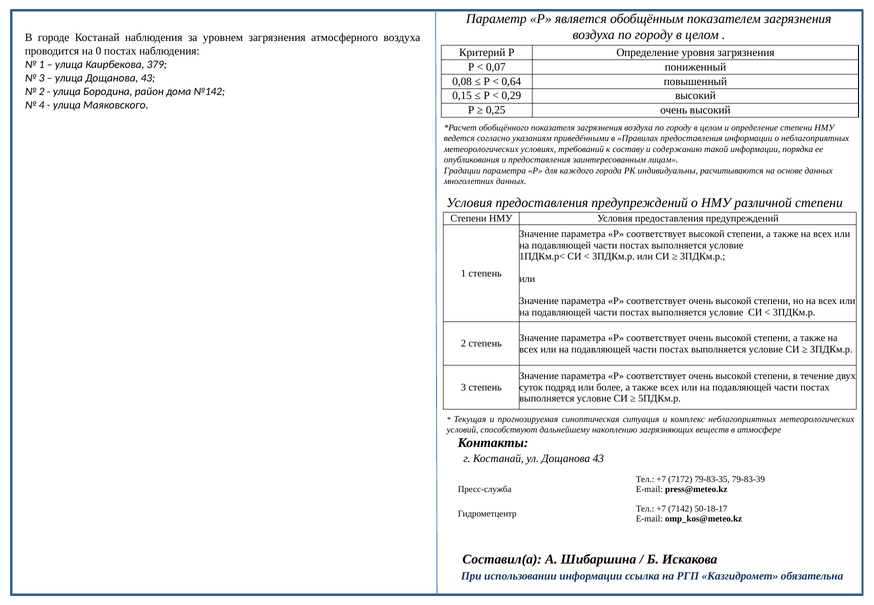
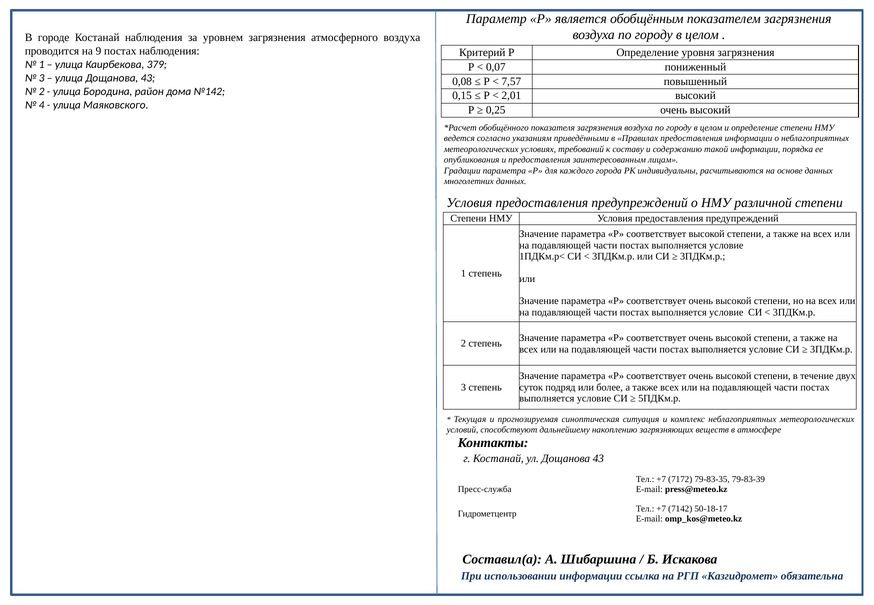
0: 0 -> 9 (98, 51)
0,64: 0,64 -> 7,57 (511, 81)
0,29: 0,29 -> 2,01 (511, 96)
